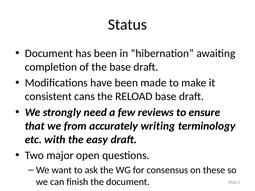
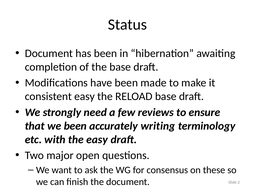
consistent cans: cans -> easy (85, 97)
we from: from -> been (75, 126)
